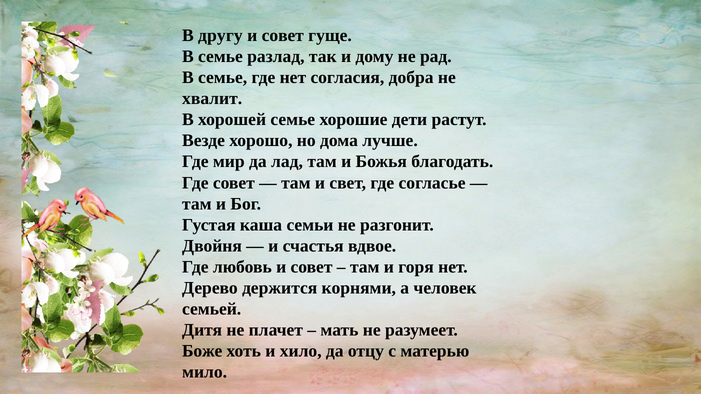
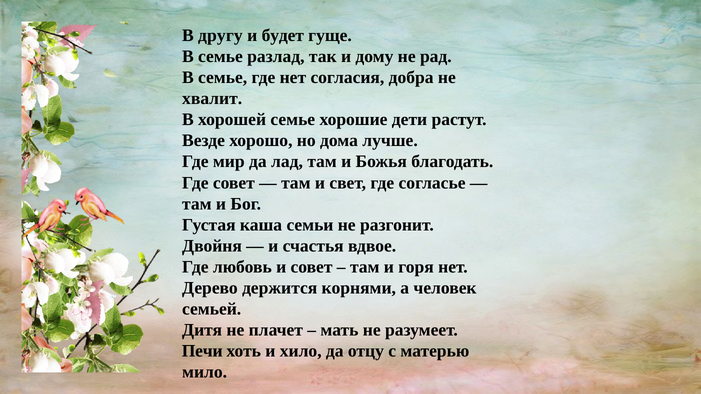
совет: совет -> будет (283, 36)
Боже: Боже -> Печи (202, 351)
